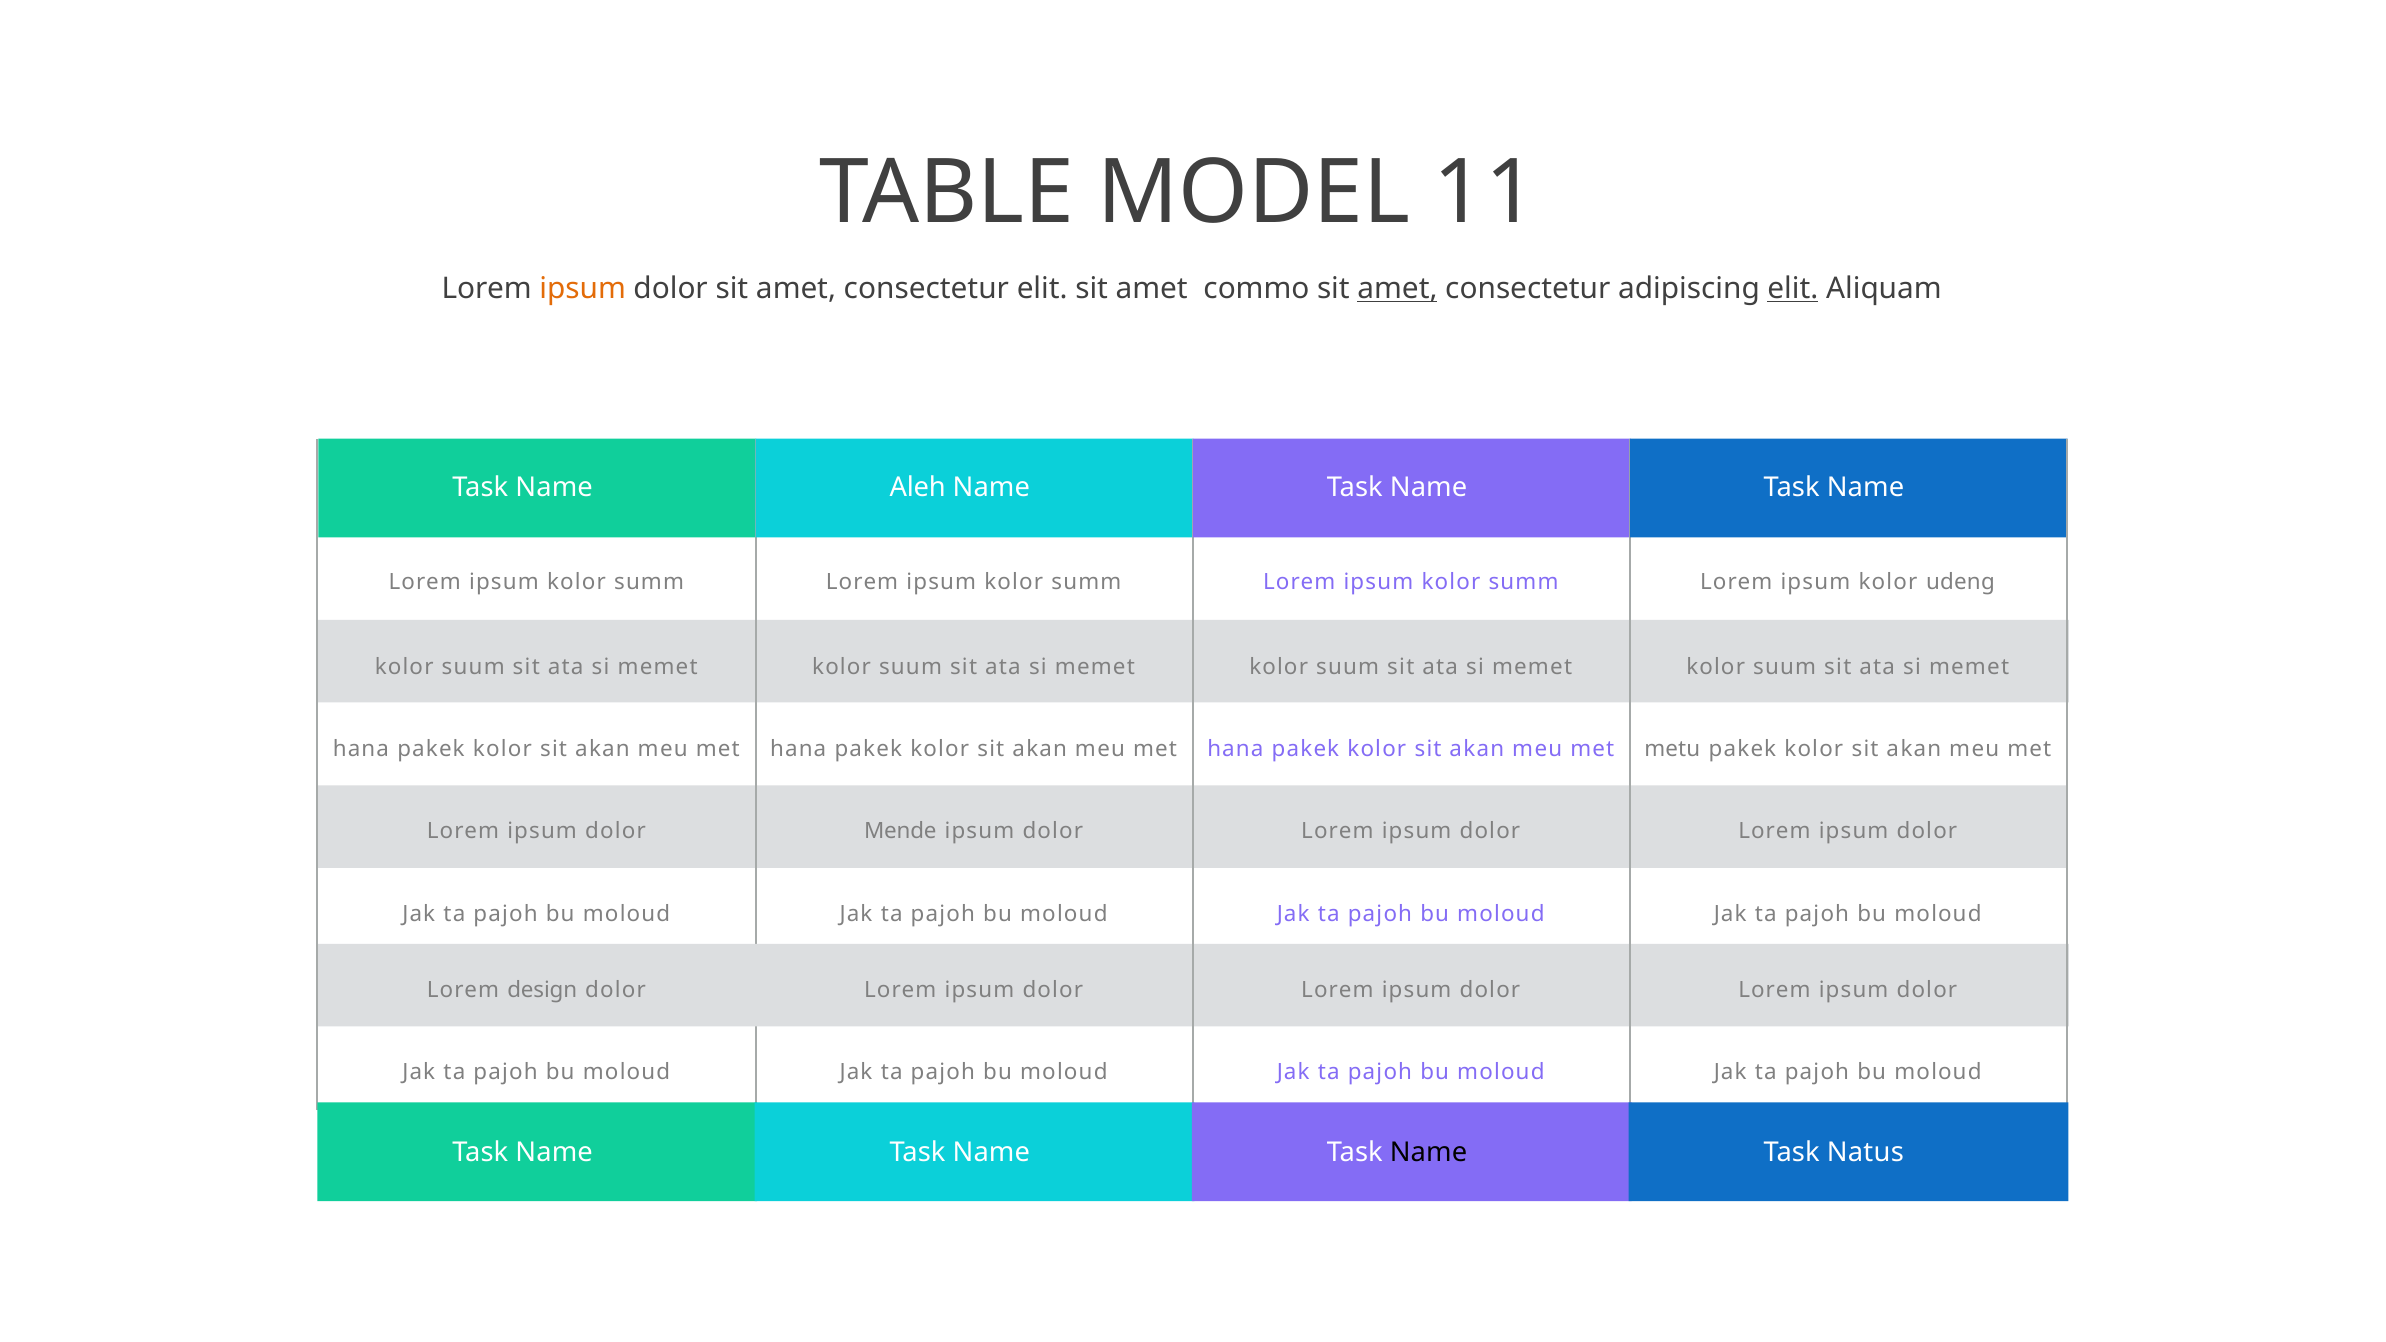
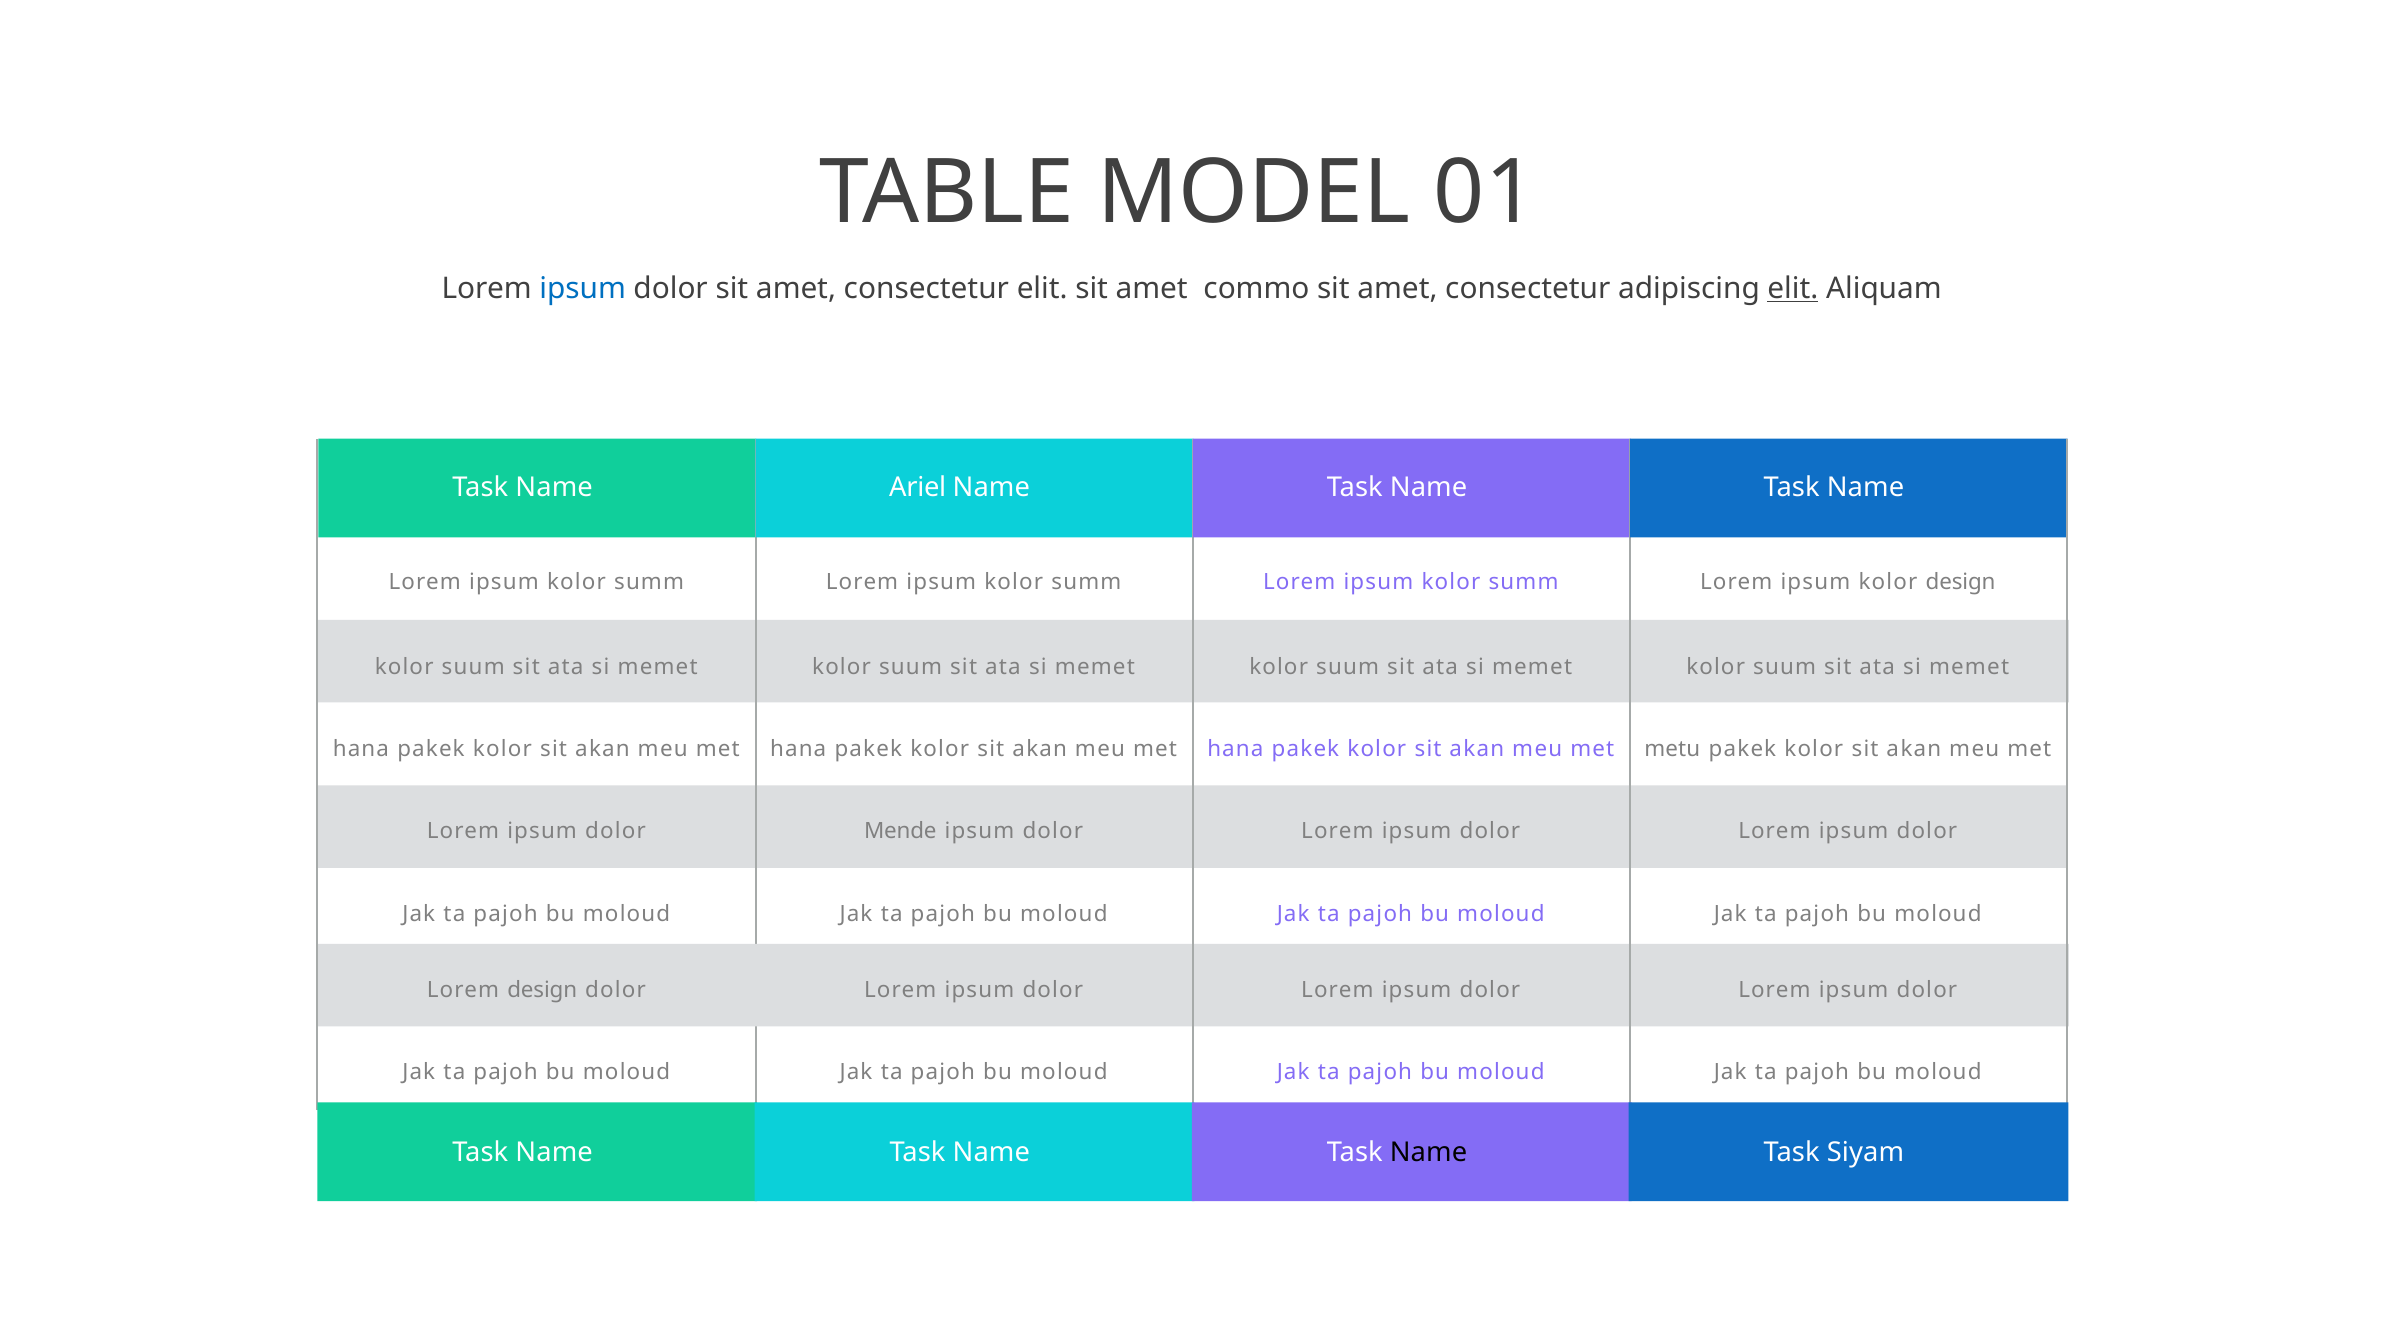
11: 11 -> 01 (1485, 193)
ipsum colour: orange -> blue (583, 289)
amet underline: present -> none (1397, 289)
Aleh: Aleh -> Ariel (918, 487)
kolor udeng: udeng -> design (1961, 582)
Natus: Natus -> Siyam (1865, 1153)
